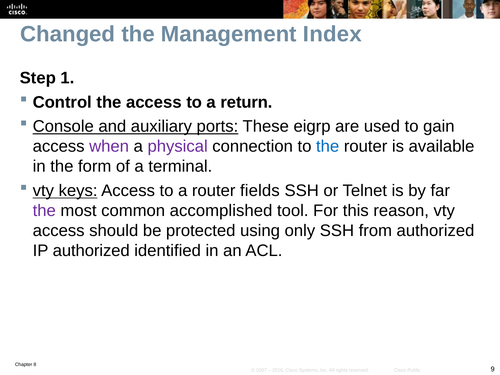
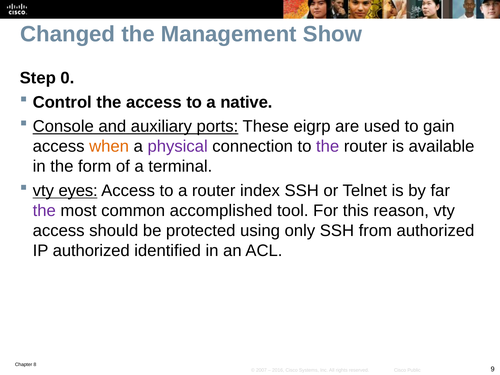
Index: Index -> Show (332, 34)
1: 1 -> 0 (67, 78)
return: return -> native (247, 102)
when colour: purple -> orange (109, 146)
the colour: blue -> purple (328, 146)
keys: keys -> eyes (78, 191)
fields: fields -> index (260, 191)
